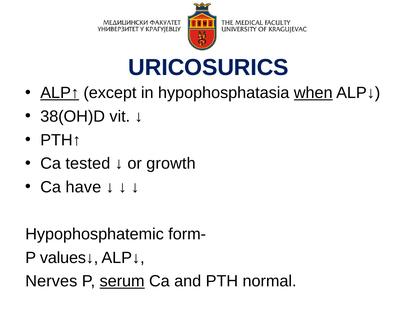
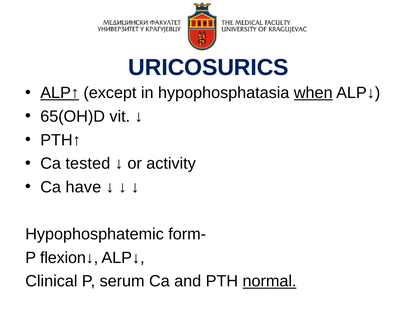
38(OH)D: 38(OH)D -> 65(OH)D (73, 116)
growth: growth -> activity (171, 163)
values↓: values↓ -> flexion↓ (69, 258)
Nerves: Nerves -> Clinical (51, 281)
serum underline: present -> none (122, 281)
normal underline: none -> present (270, 281)
